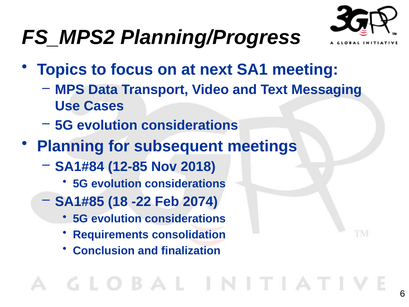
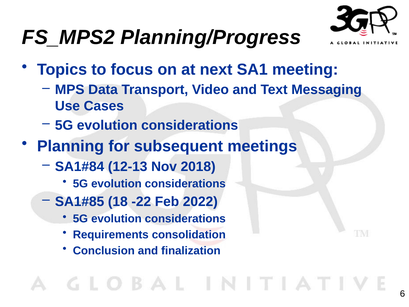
12-85: 12-85 -> 12-13 (128, 166)
2074: 2074 -> 2022 (200, 201)
